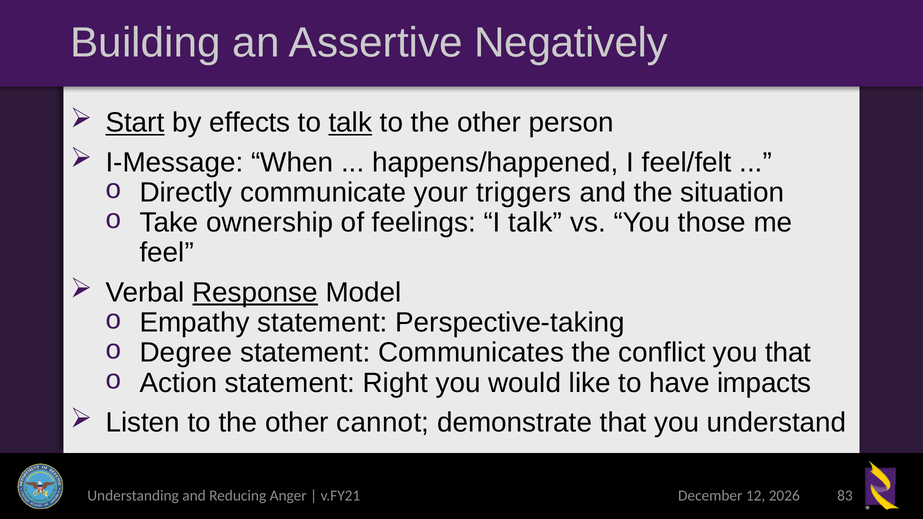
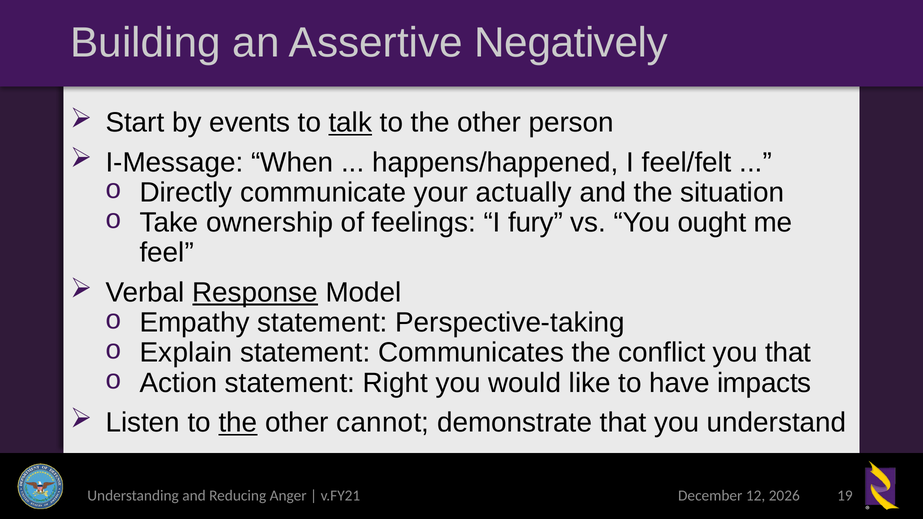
Start underline: present -> none (135, 123)
effects: effects -> events (250, 123)
triggers: triggers -> actually (524, 193)
I talk: talk -> fury (536, 223)
those: those -> ought (712, 223)
Degree: Degree -> Explain (186, 353)
the underline: none -> present (238, 423)
83: 83 -> 19 (845, 496)
